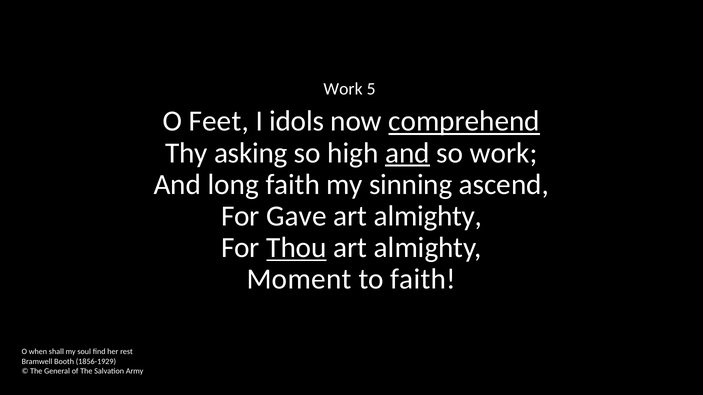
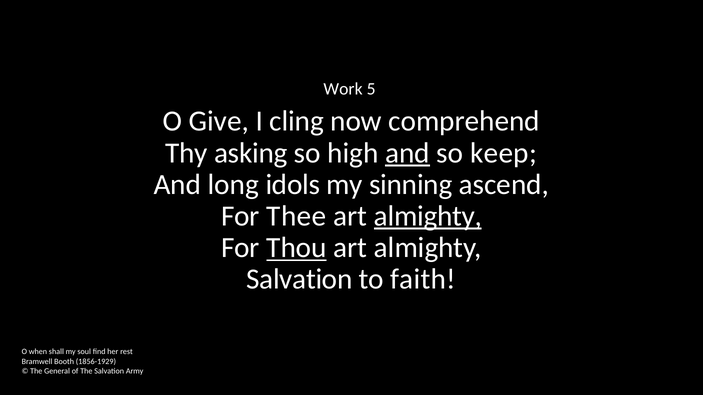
Feet: Feet -> Give (219, 121)
idols: idols -> cling (297, 121)
comprehend underline: present -> none (464, 121)
so work: work -> keep (504, 153)
long faith: faith -> idols (293, 185)
Gave: Gave -> Thee (296, 216)
almighty underline: none -> present (428, 216)
Moment: Moment -> Salvation (299, 280)
